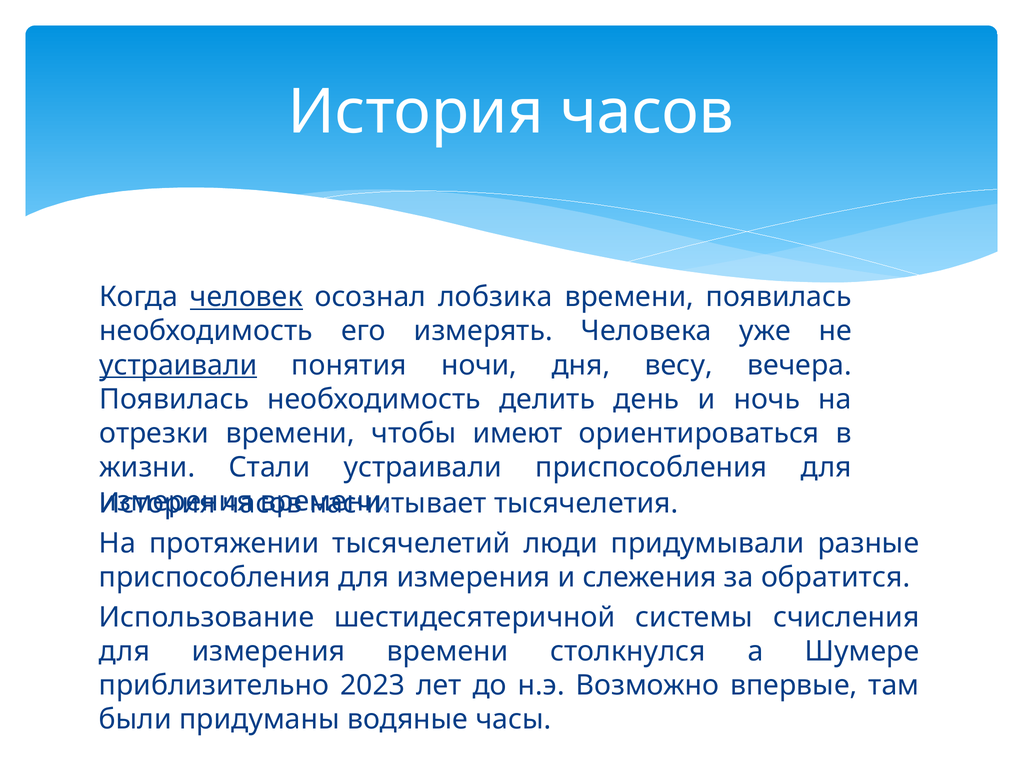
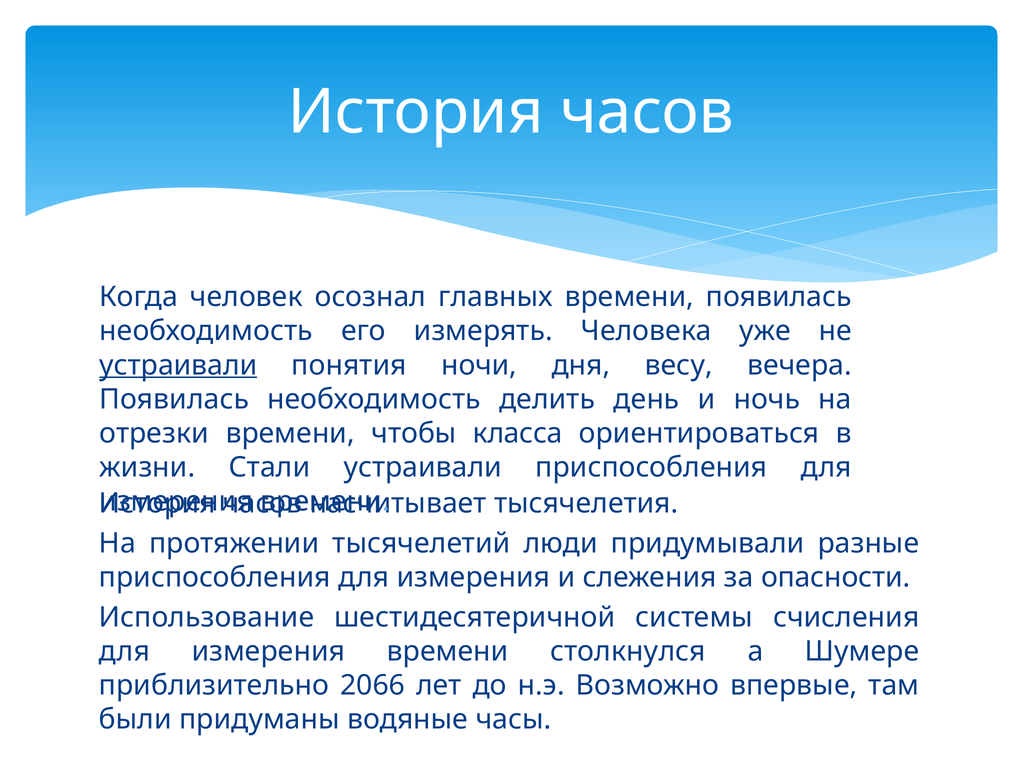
человек underline: present -> none (246, 297)
лобзика: лобзика -> главных (495, 297)
имеют: имеют -> класса (518, 434)
обратится: обратится -> опасности (836, 578)
2023: 2023 -> 2066 (373, 686)
